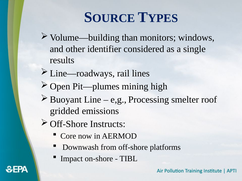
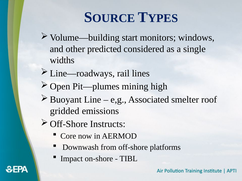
than: than -> start (130, 38)
identifier: identifier -> predicted (104, 49)
results: results -> widths (62, 60)
Processing: Processing -> Associated (149, 100)
